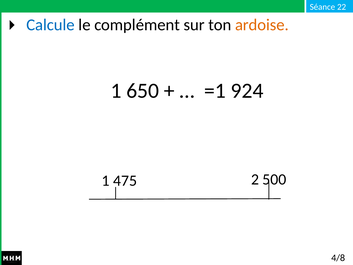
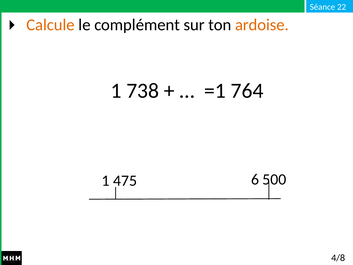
Calcule colour: blue -> orange (50, 25)
650: 650 -> 738 (143, 91)
924: 924 -> 764 (247, 91)
2: 2 -> 6 (255, 179)
